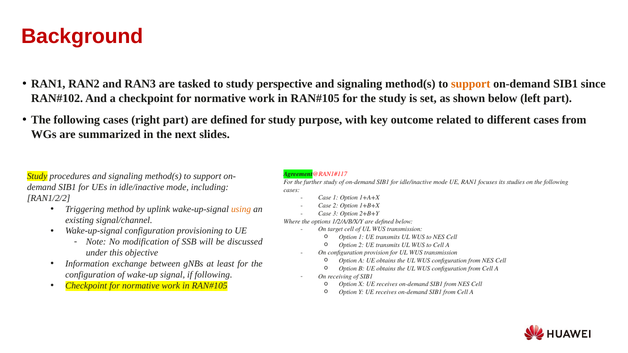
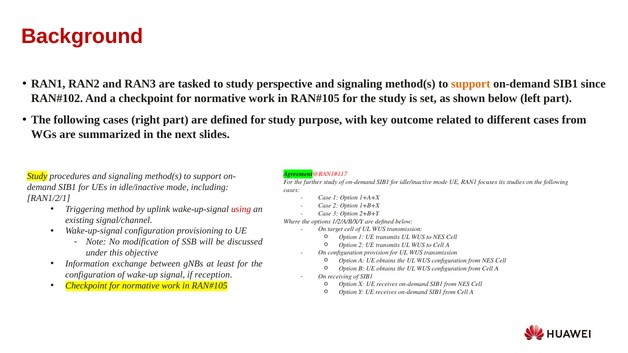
RAN1/2/2: RAN1/2/2 -> RAN1/2/1 (49, 198)
using colour: orange -> red (241, 209)
if following: following -> reception (213, 275)
